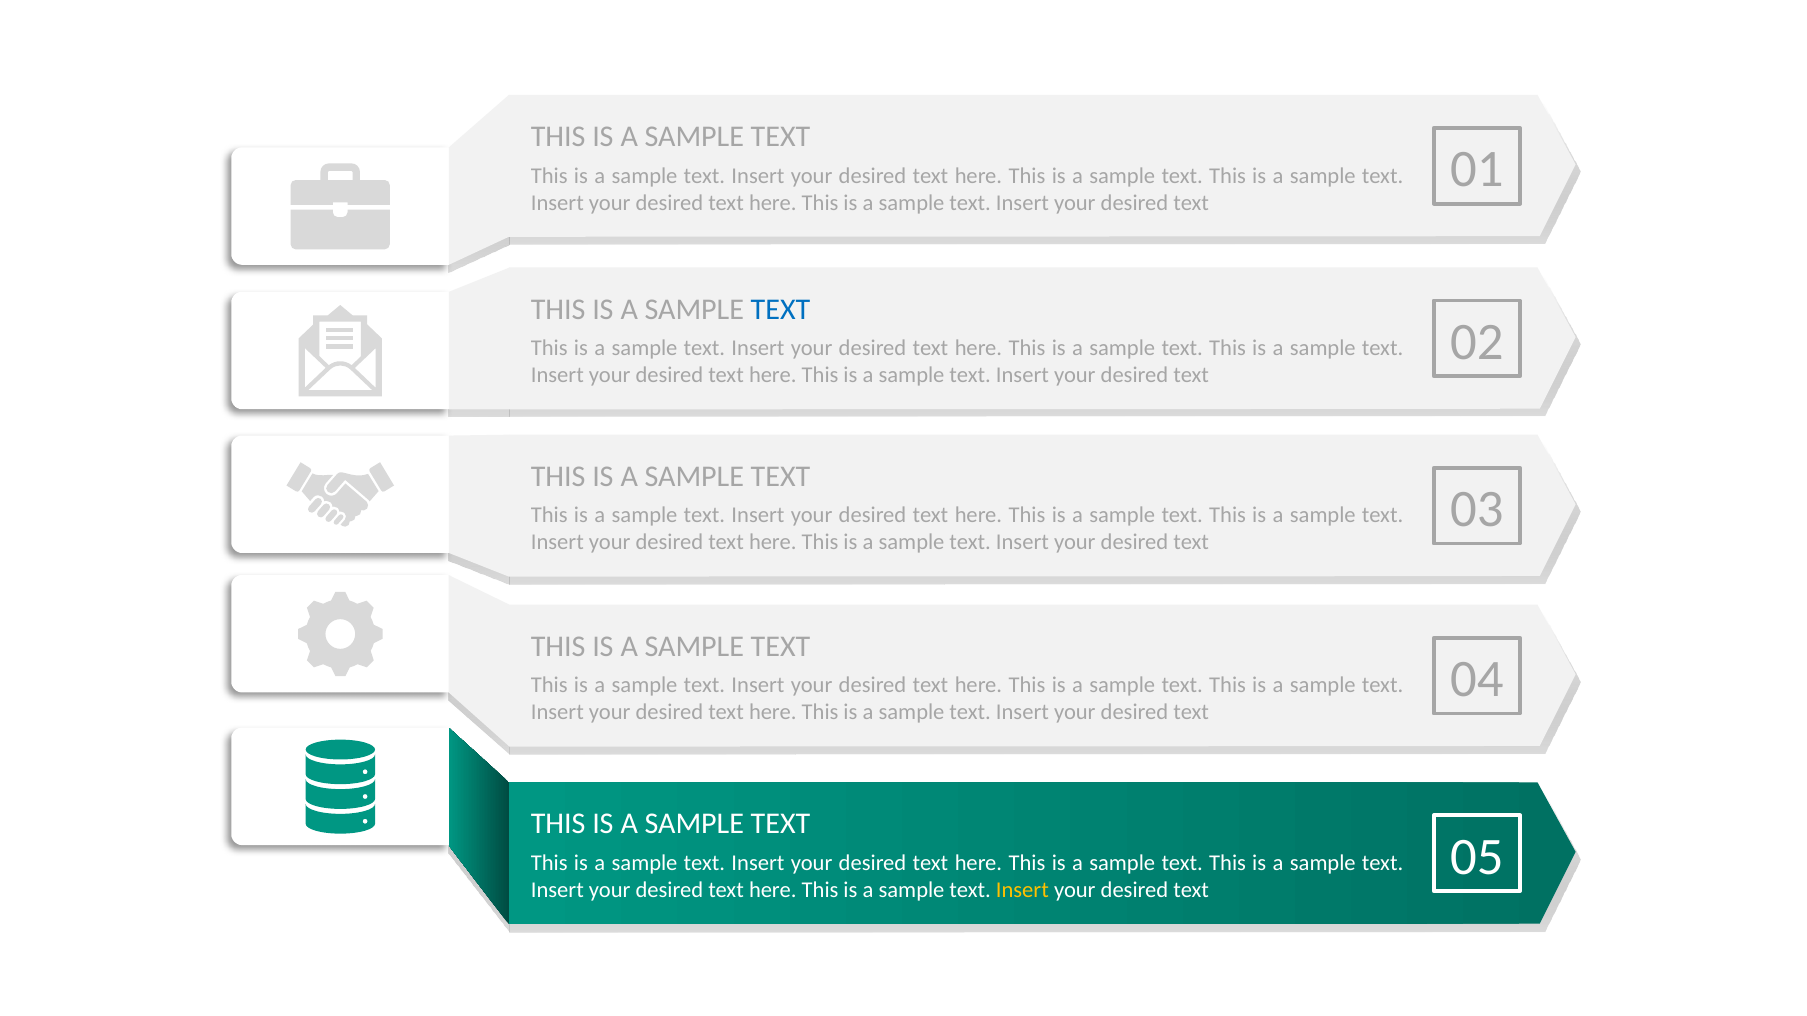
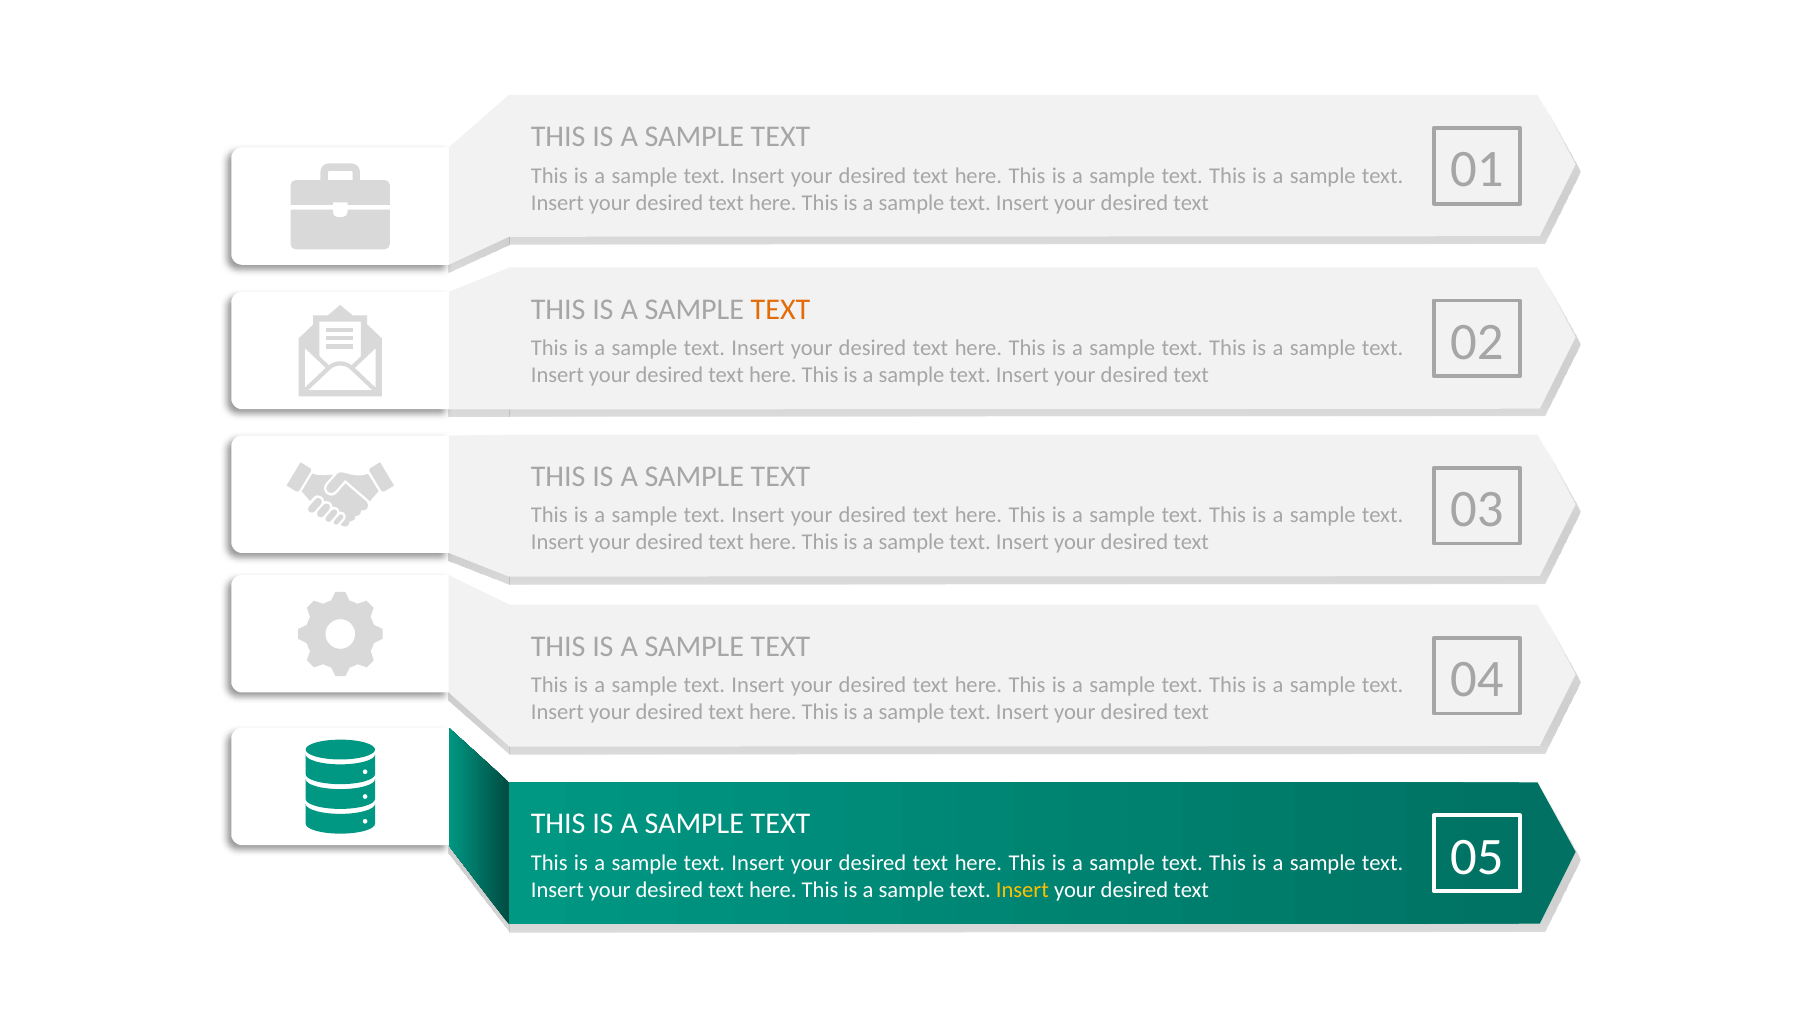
TEXT colour: blue -> orange (781, 309)
